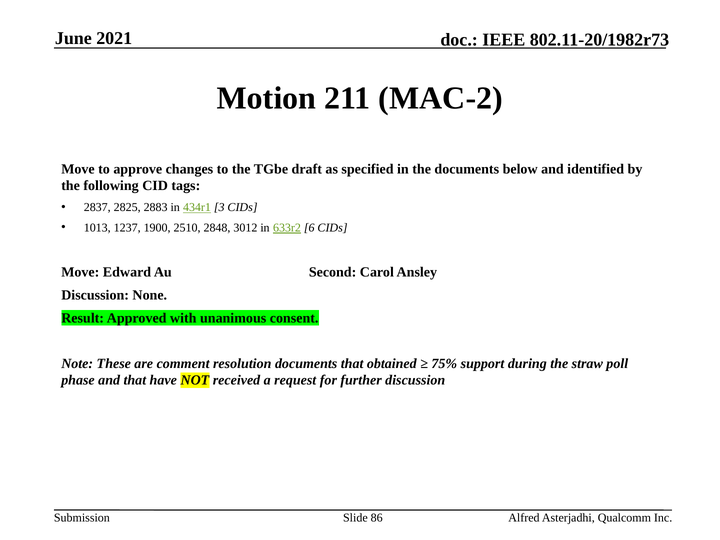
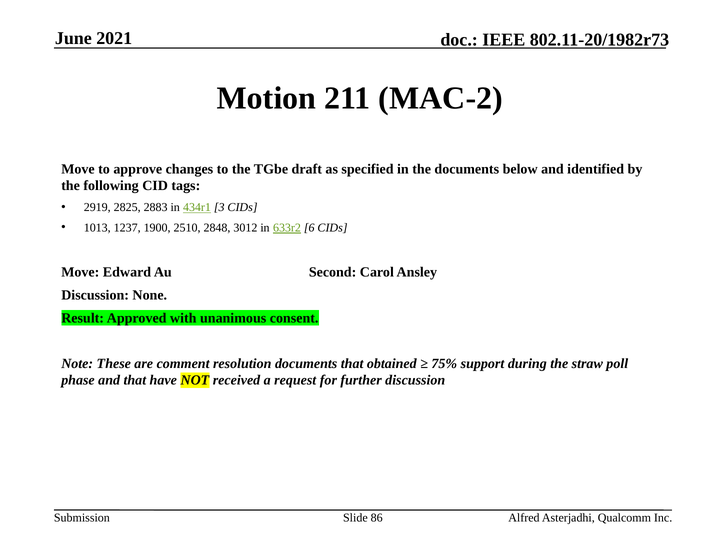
2837: 2837 -> 2919 (97, 207)
